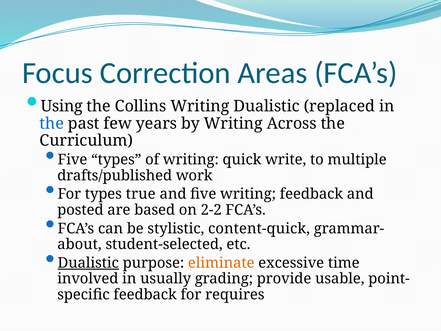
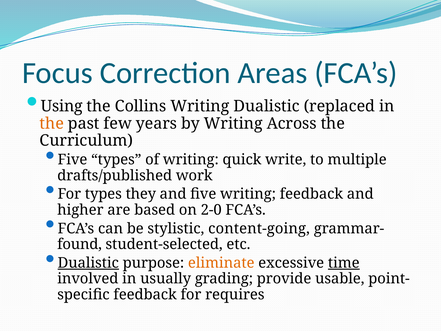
the colour: blue -> orange (52, 123)
true: true -> they (141, 194)
posted: posted -> higher (80, 210)
2-2: 2-2 -> 2-0 (211, 210)
content-quick: content-quick -> content-going (259, 228)
about: about -> found (80, 244)
time underline: none -> present (344, 263)
